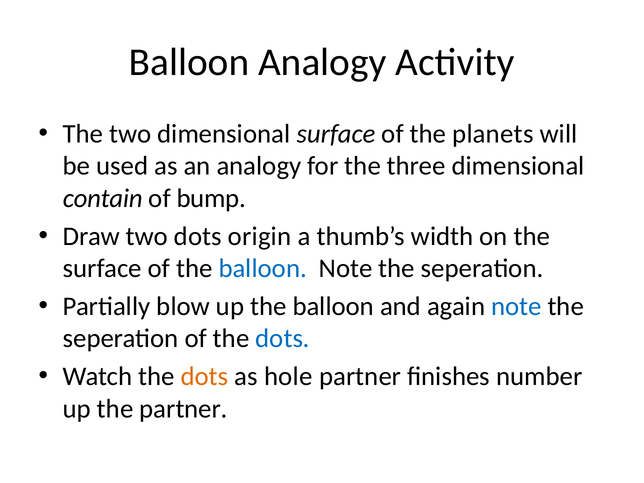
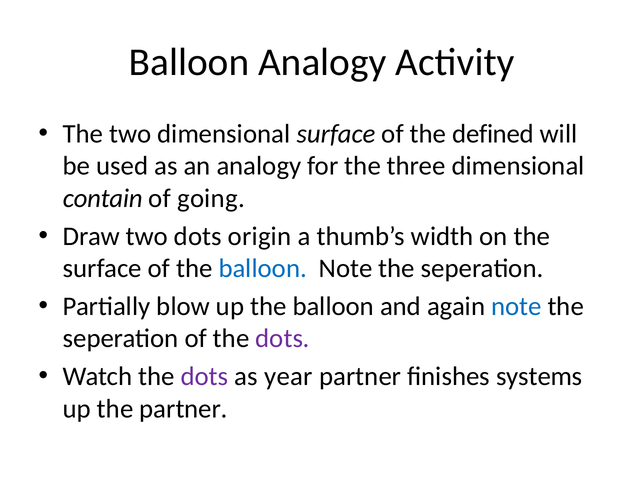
planets: planets -> defined (493, 134)
bump: bump -> going (211, 198)
dots colour: blue -> purple (283, 339)
dots colour: orange -> purple (205, 376)
hole: hole -> year (288, 376)
number: number -> systems (539, 376)
